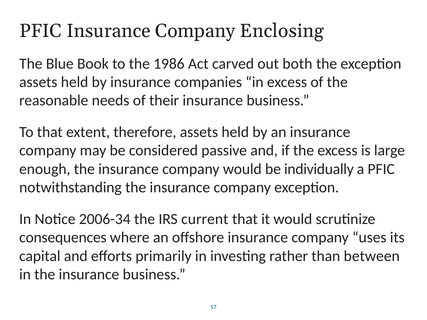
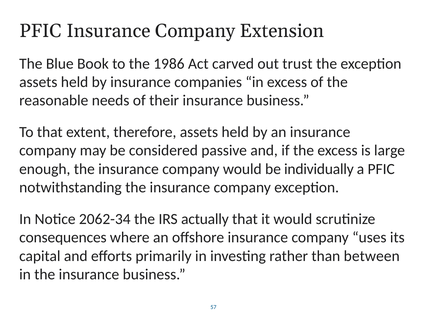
Enclosing: Enclosing -> Extension (282, 31)
both: both -> trust (297, 64)
2006-34: 2006-34 -> 2062-34 (105, 219)
current: current -> actually (205, 219)
